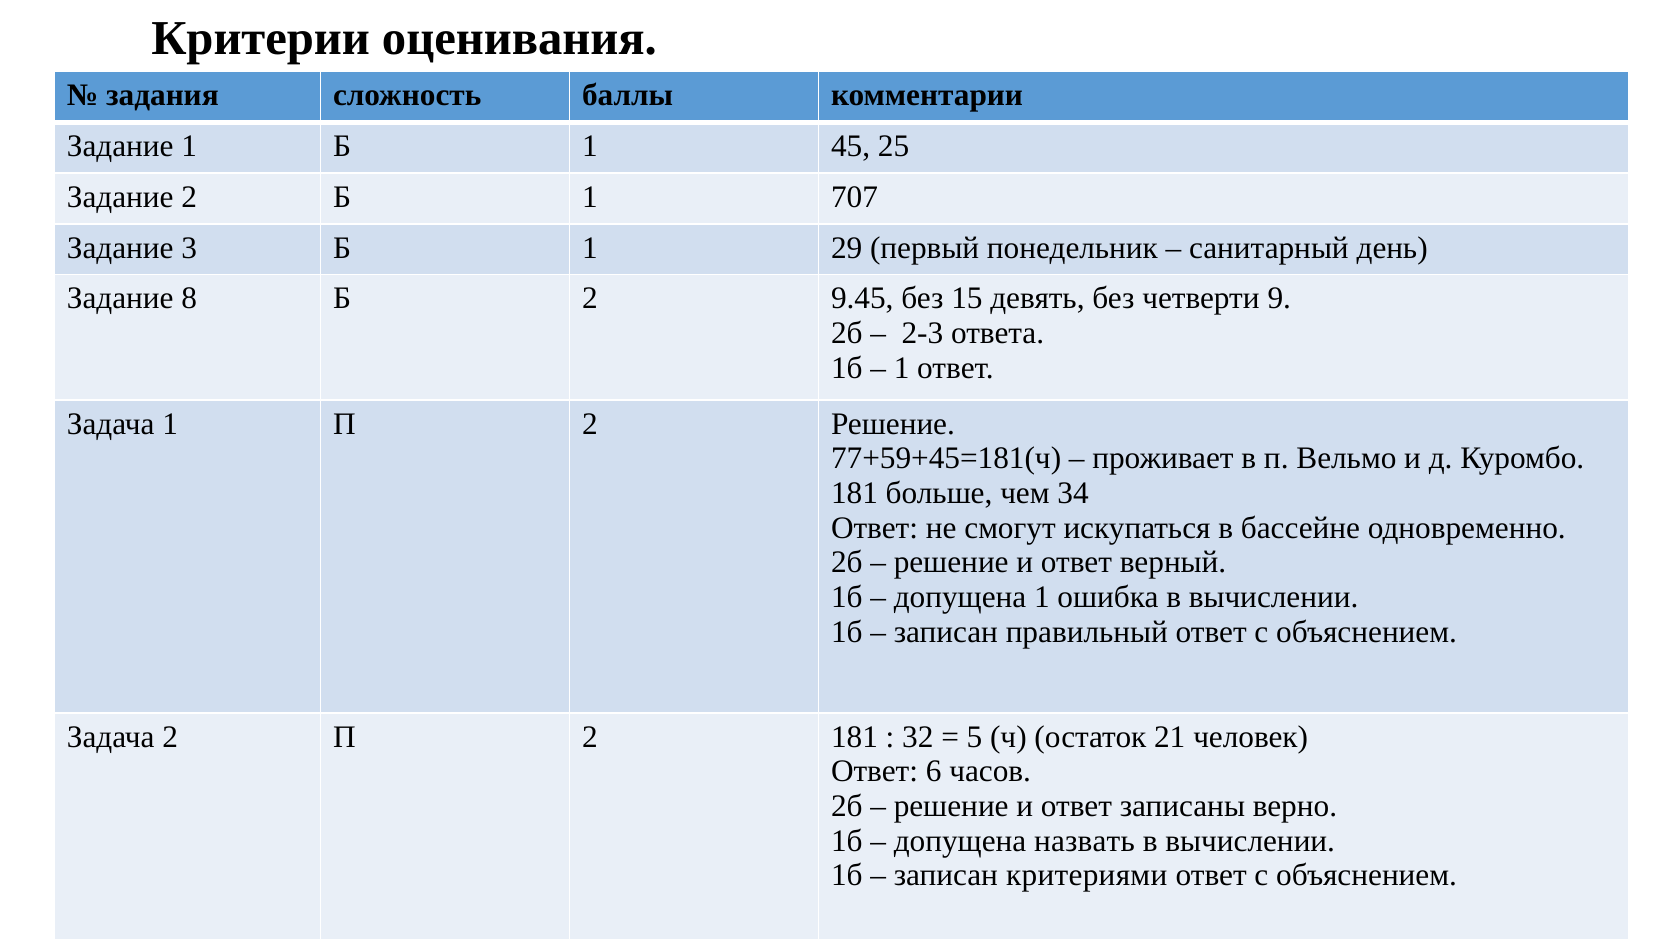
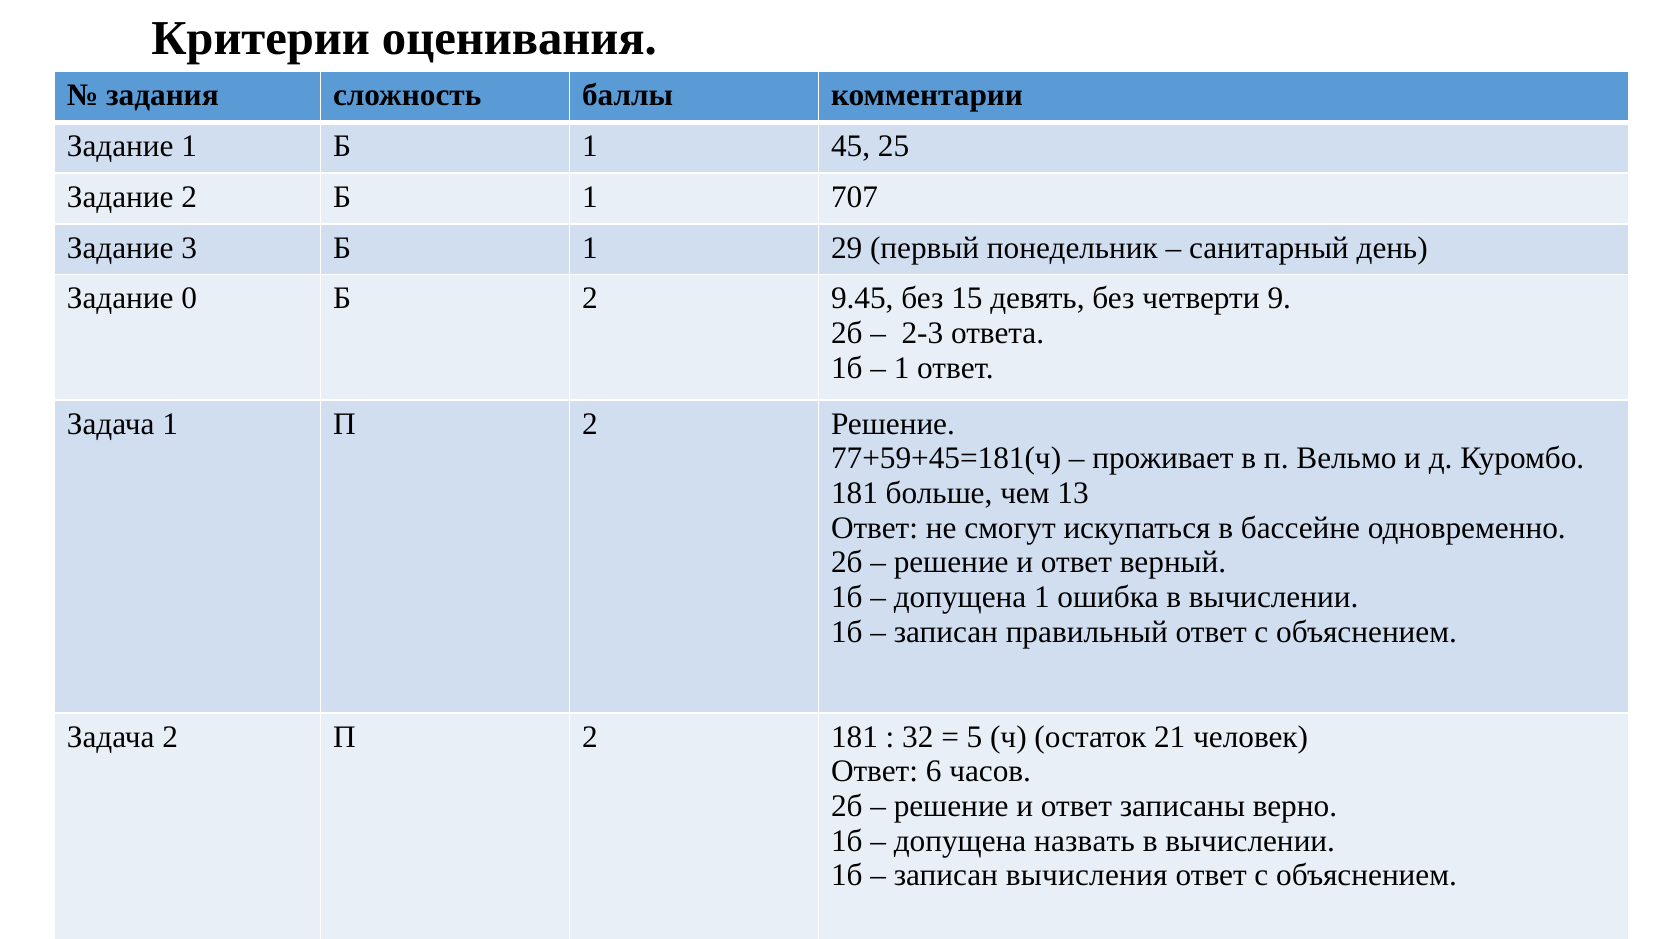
8: 8 -> 0 (189, 299)
34: 34 -> 13 (1073, 493)
критериями: критериями -> вычисления (1087, 875)
